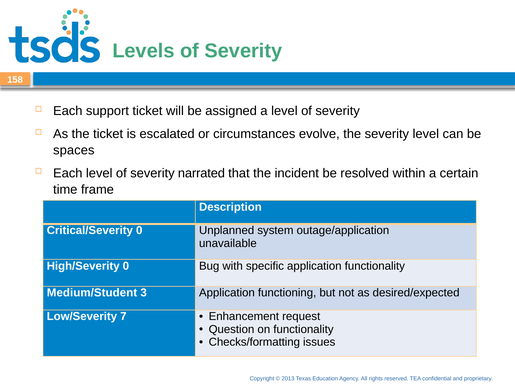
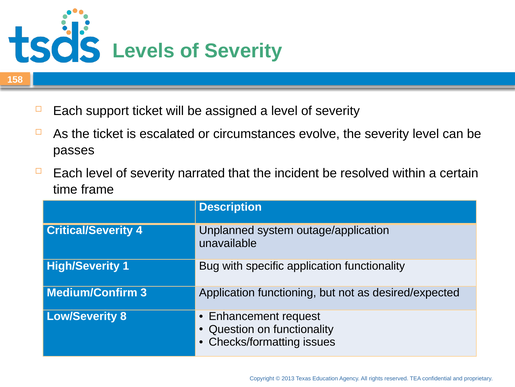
spaces: spaces -> passes (74, 150)
Critical/Severity 0: 0 -> 4 (139, 230)
High/Severity 0: 0 -> 1 (126, 265)
Medium/Student: Medium/Student -> Medium/Confirm (92, 292)
7: 7 -> 8 (123, 316)
